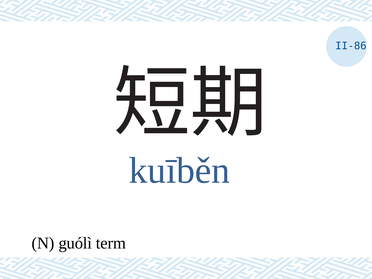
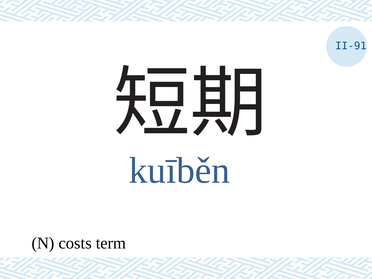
II-86: II-86 -> II-91 (351, 46)
guólì: guólì -> costs (75, 243)
